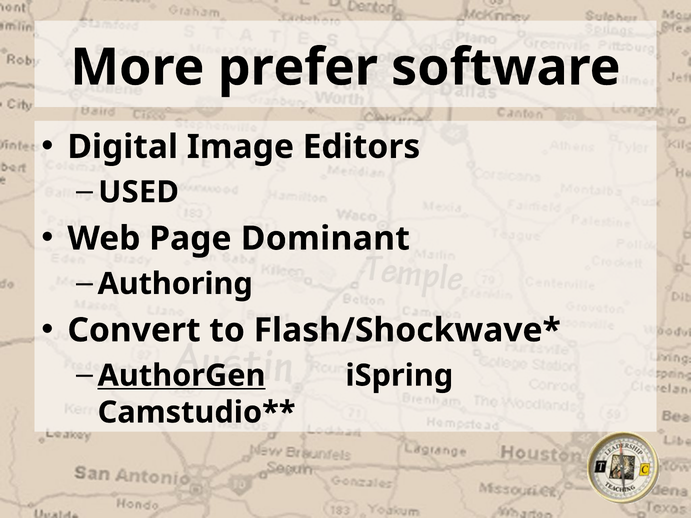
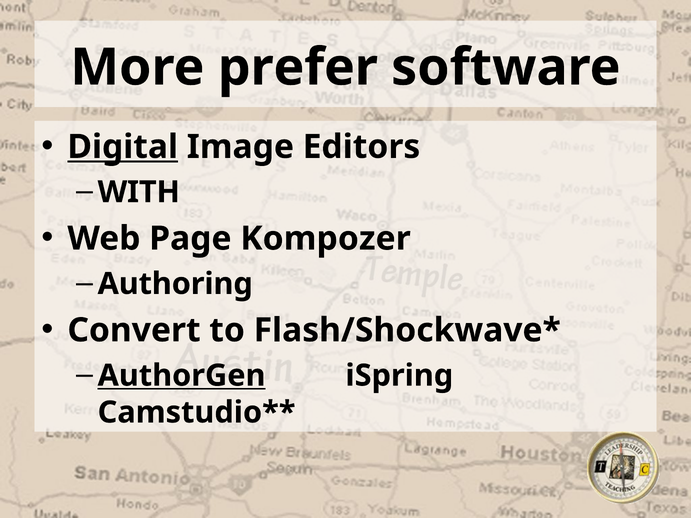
Digital underline: none -> present (123, 147)
USED: USED -> WITH (139, 192)
Dominant: Dominant -> Kompozer (325, 239)
